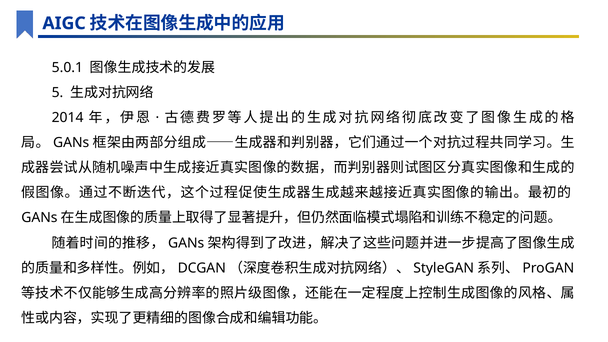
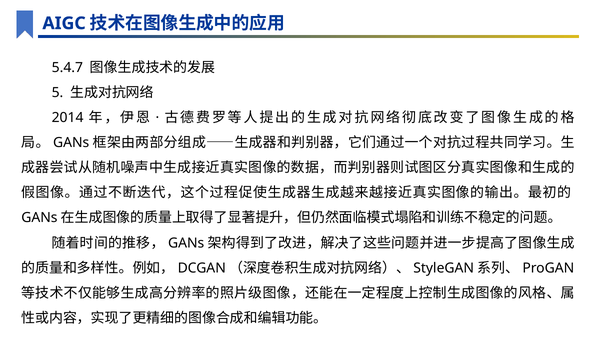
5.0.1: 5.0.1 -> 5.4.7 (67, 67)
